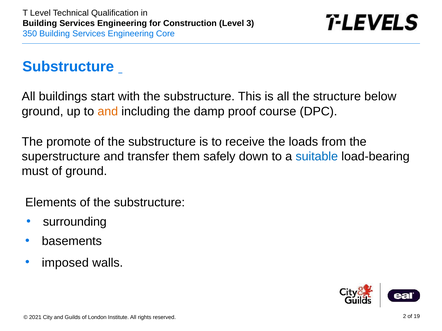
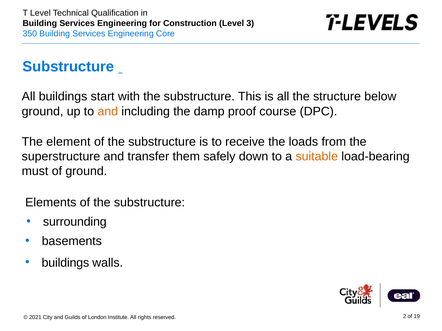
promote: promote -> element (68, 142)
suitable colour: blue -> orange (317, 157)
imposed: imposed -> buildings (65, 263)
